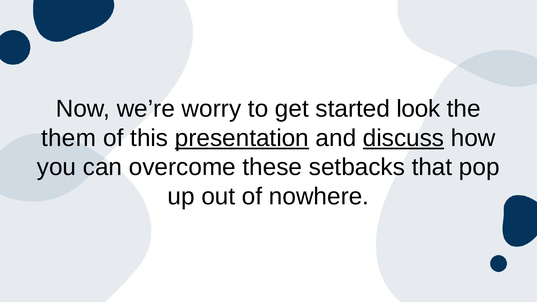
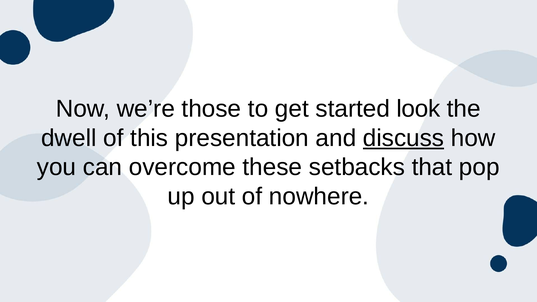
worry: worry -> those (211, 109)
them: them -> dwell (69, 138)
presentation underline: present -> none (242, 138)
